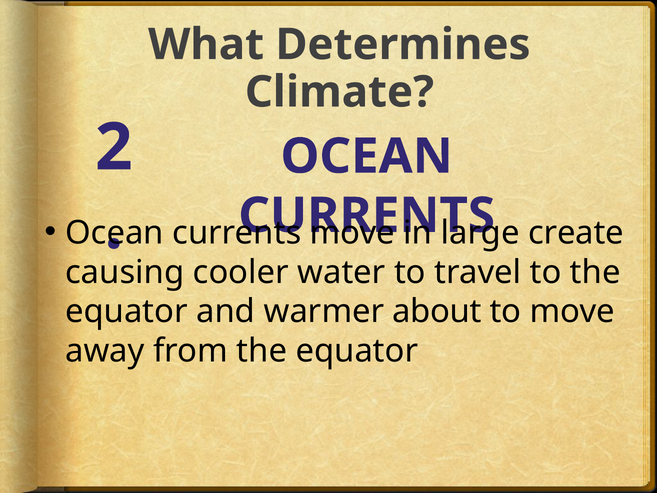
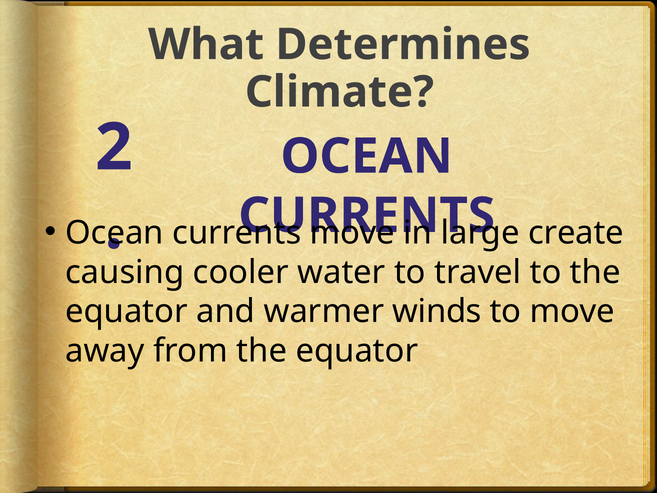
about: about -> winds (437, 311)
